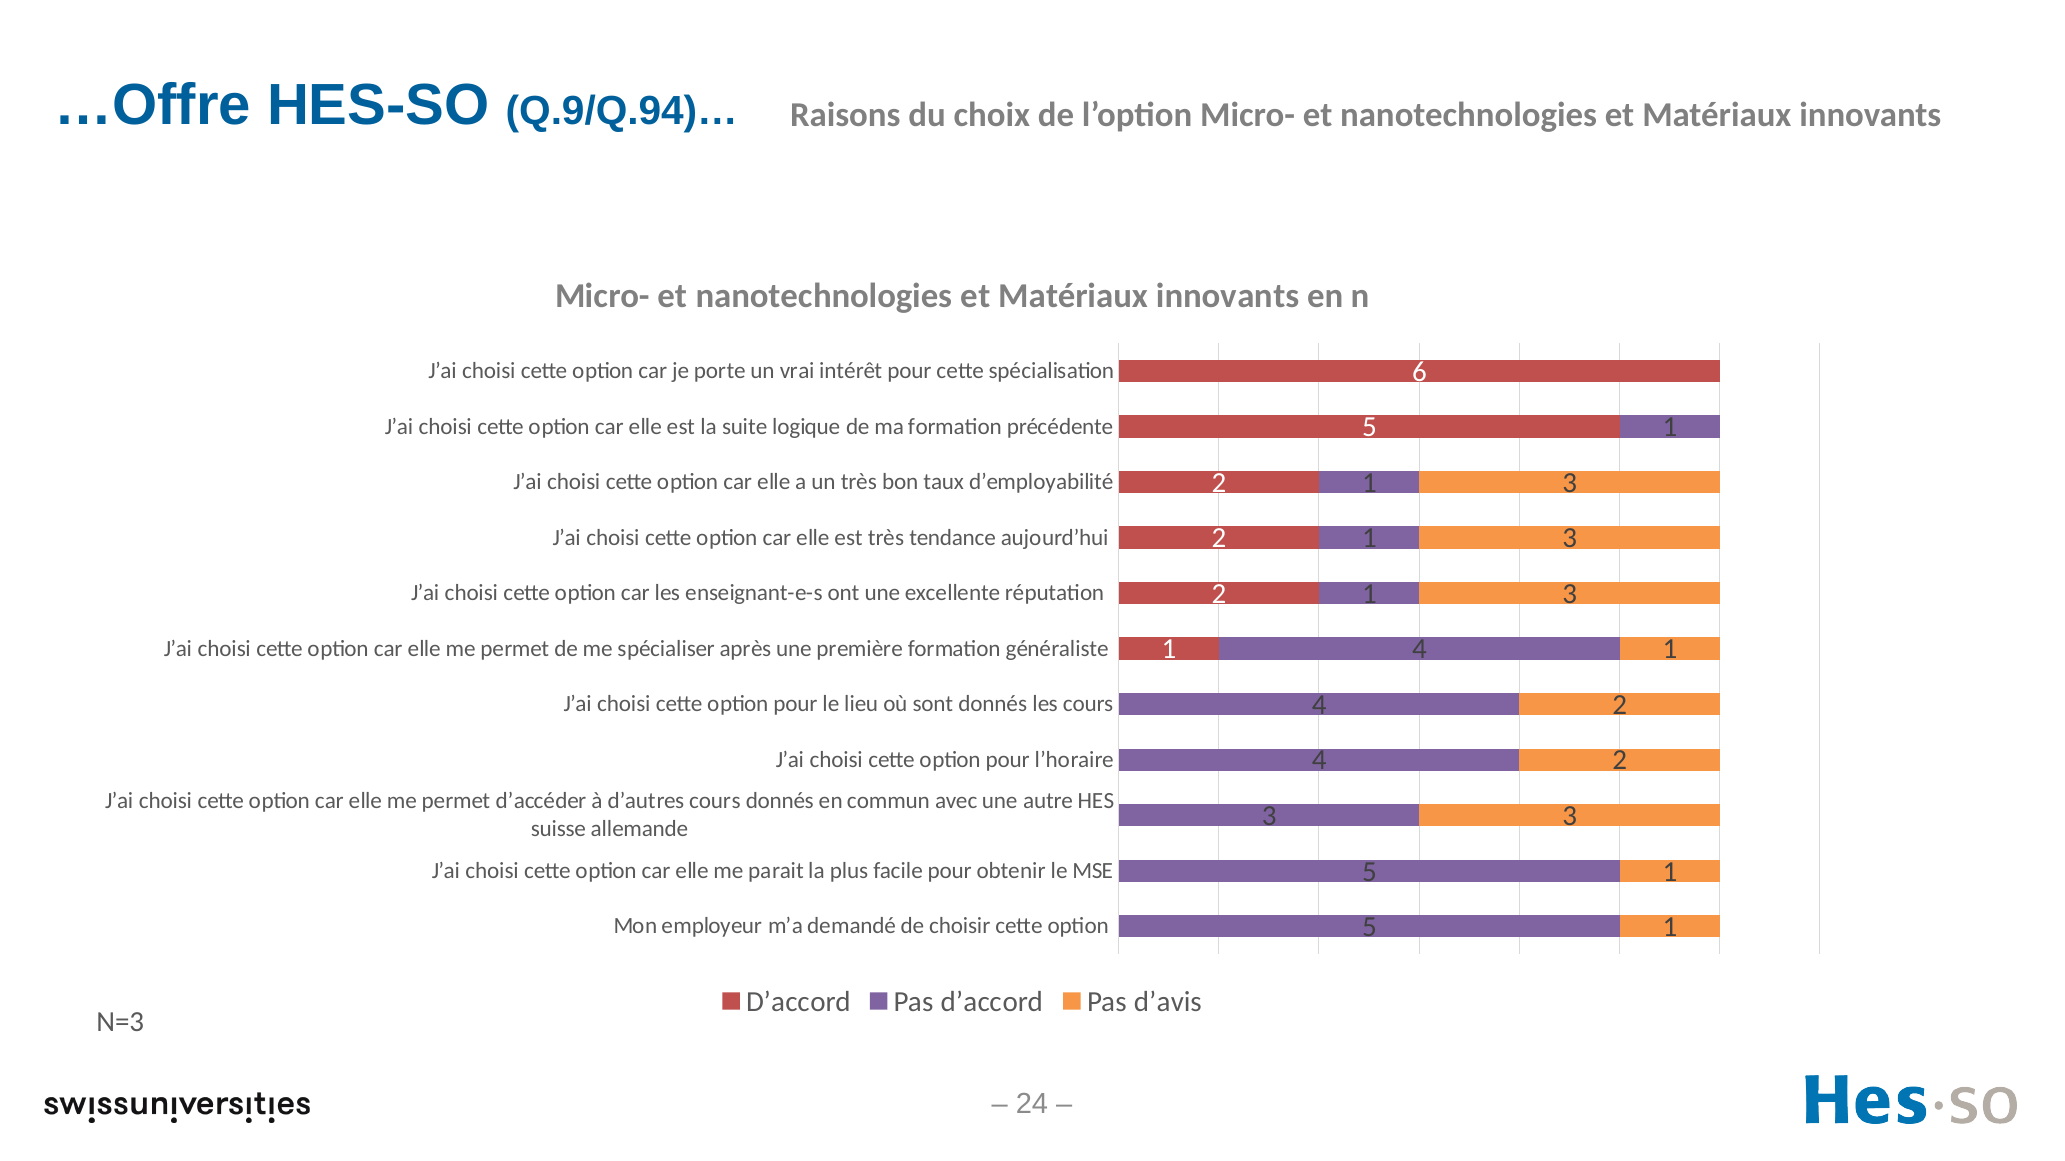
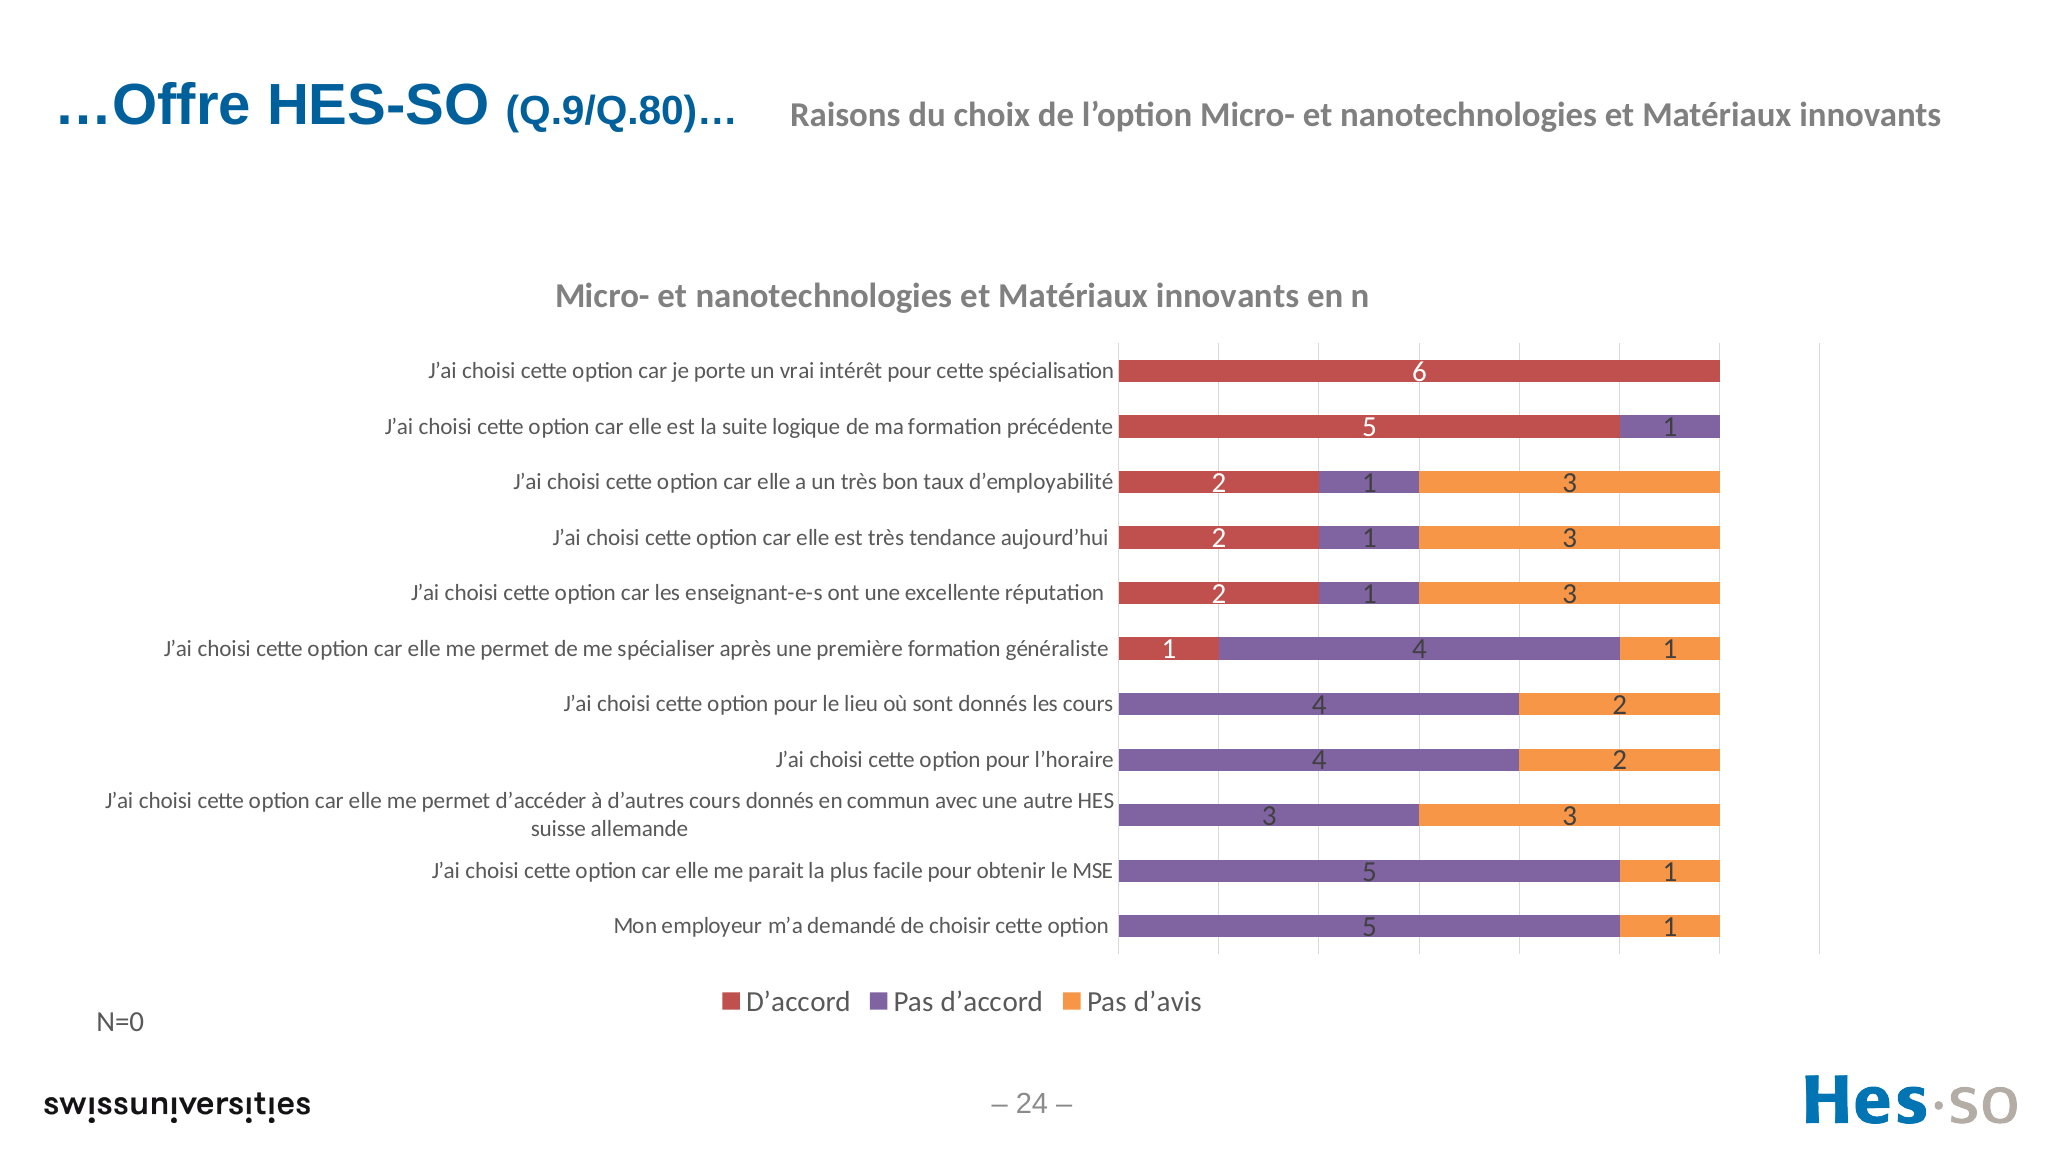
Q.9/Q.94)…: Q.9/Q.94)… -> Q.9/Q.80)… (622, 111)
N=3: N=3 -> N=0 (120, 1022)
